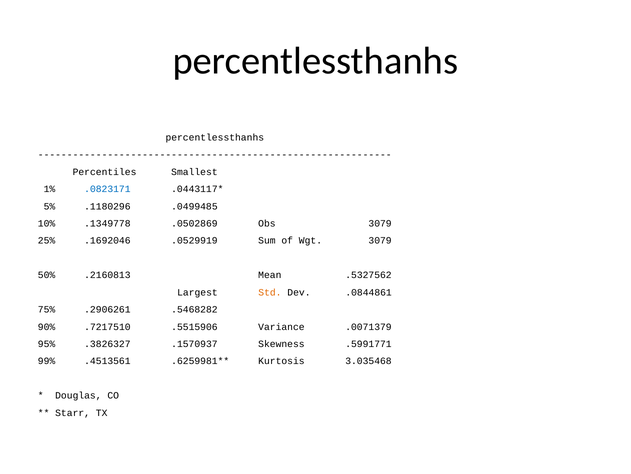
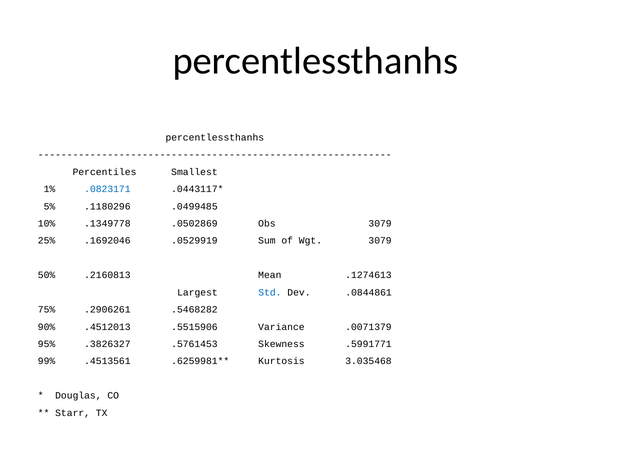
.5327562: .5327562 -> .1274613 (368, 275)
Std colour: orange -> blue (270, 292)
.7217510: .7217510 -> .4512013 (107, 326)
.1570937: .1570937 -> .5761453 (194, 344)
